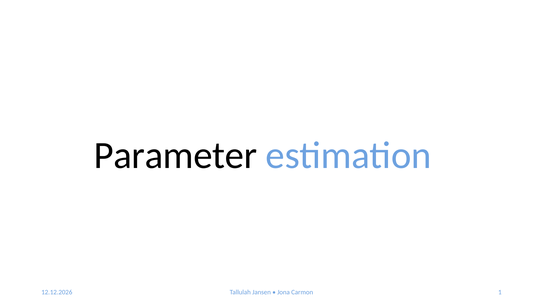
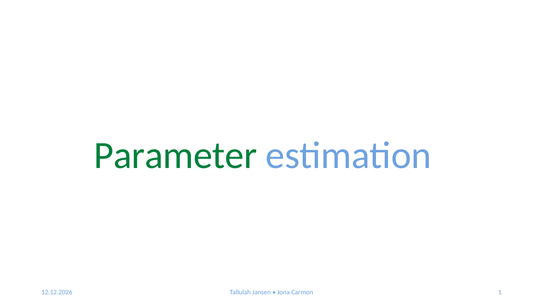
Parameter colour: black -> green (176, 155)
